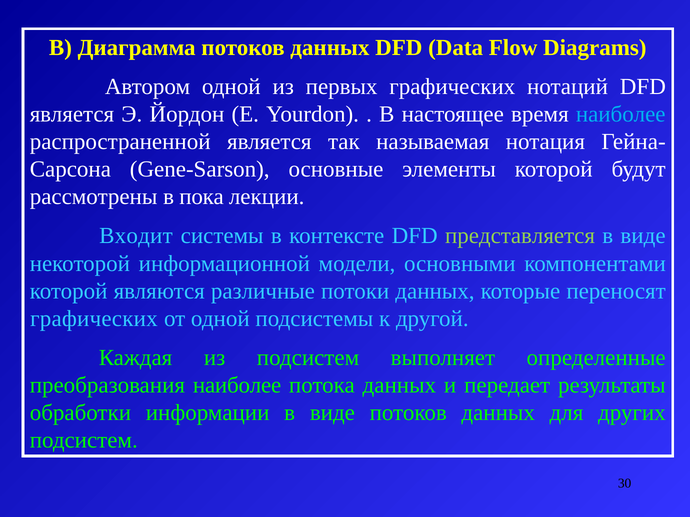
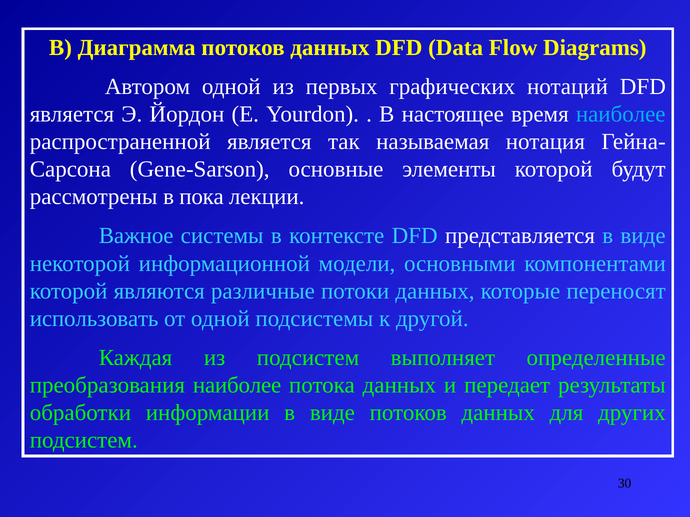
Входит: Входит -> Важное (136, 236)
представляется colour: light green -> white (520, 236)
графических: графических -> использовать (94, 319)
